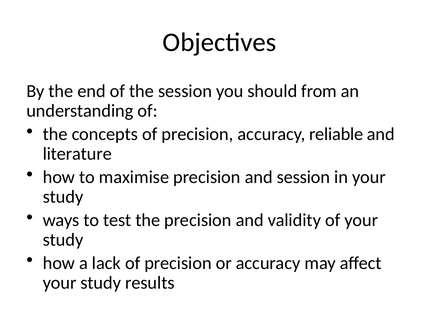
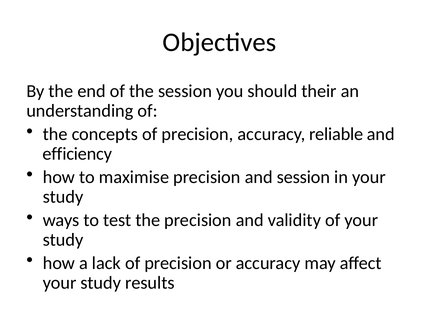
from: from -> their (319, 91)
literature: literature -> efficiency (77, 154)
